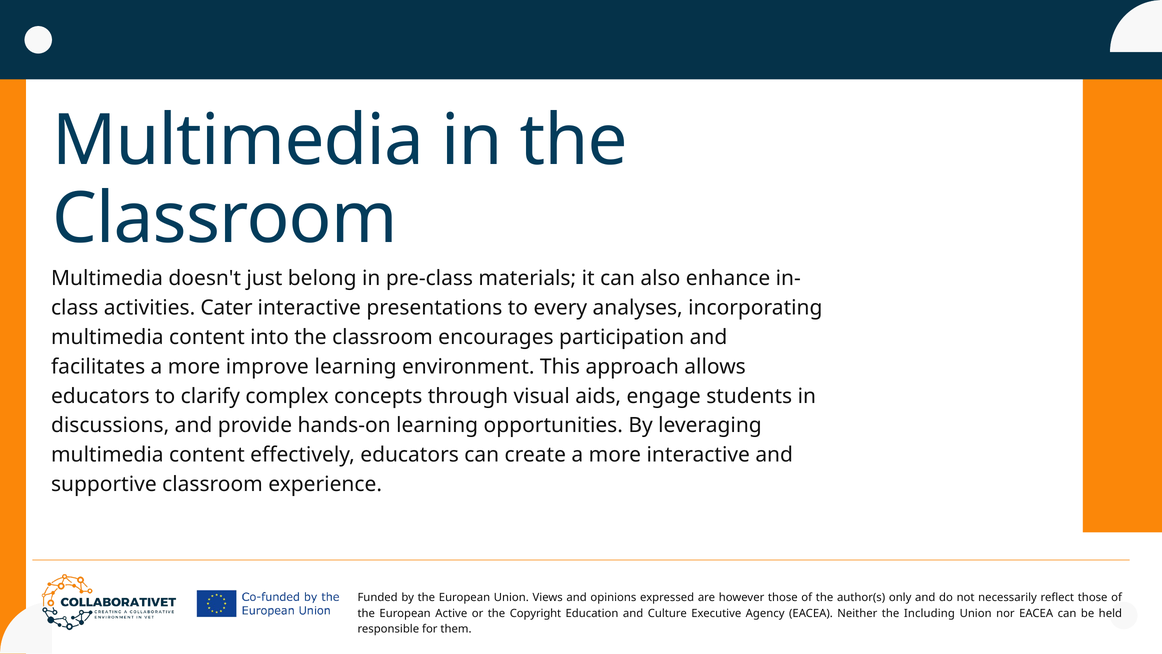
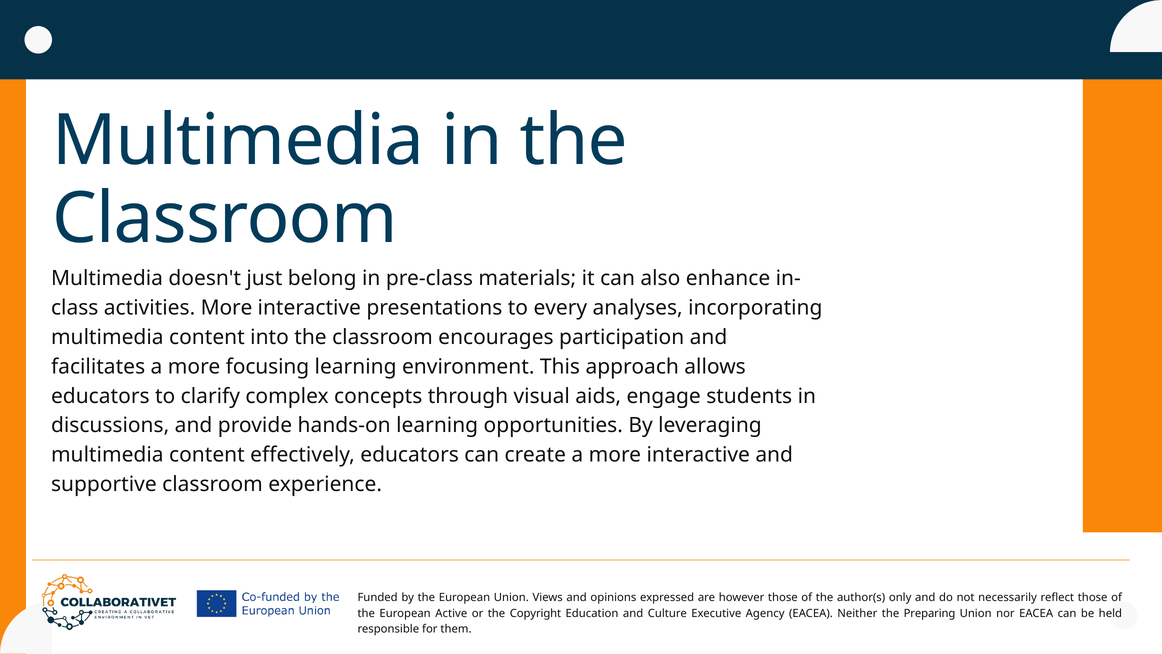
activities Cater: Cater -> More (227, 308)
improve: improve -> focusing (267, 366)
Including: Including -> Preparing (930, 613)
